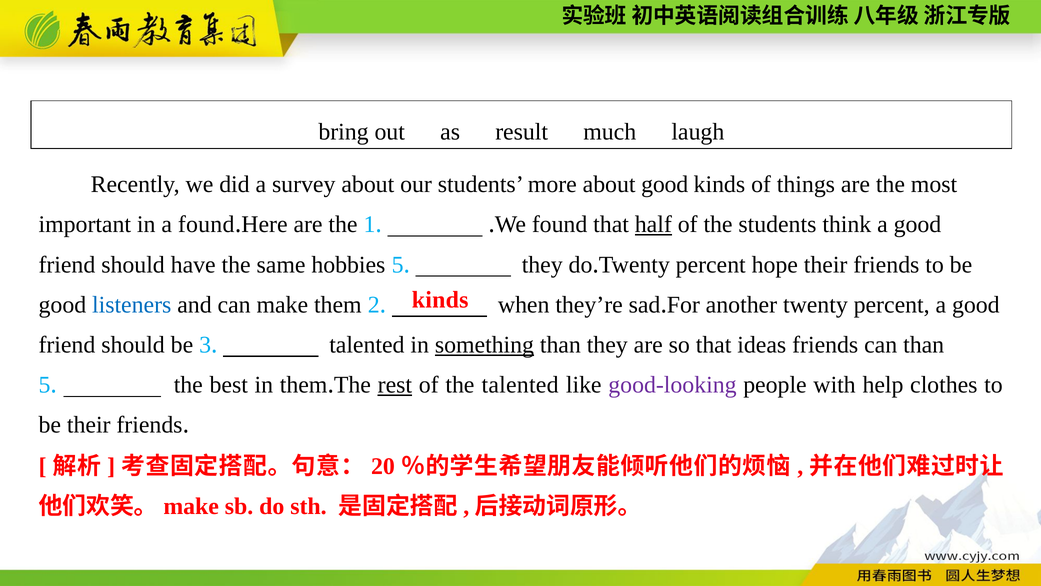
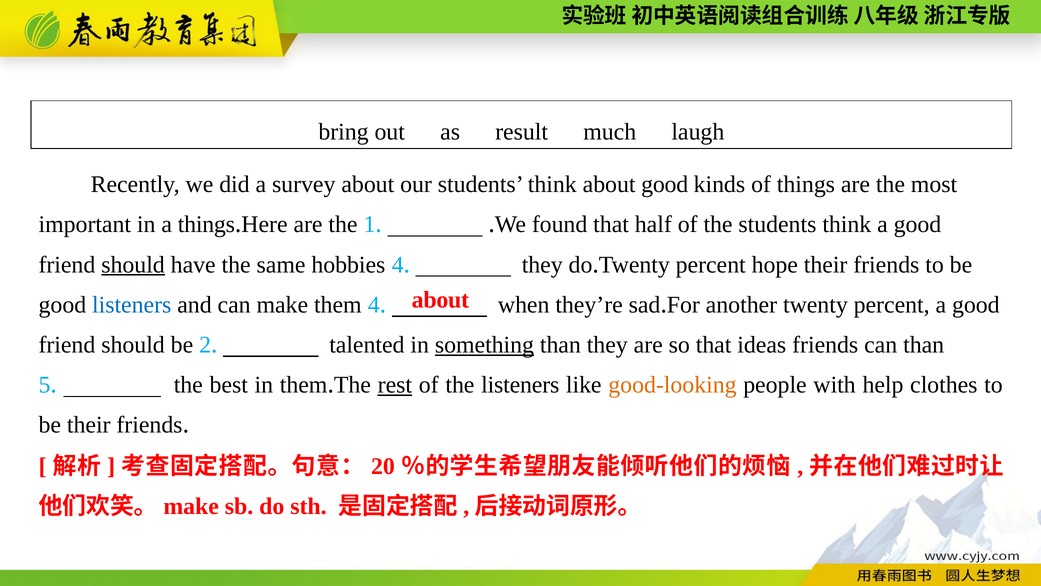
our students more: more -> think (552, 184)
a found: found -> things (206, 224)
half underline: present -> none (653, 224)
should underline: none -> present (133, 265)
hobbies 5: 5 -> 4 (398, 265)
kinds: kinds -> about (440, 300)
them 2: 2 -> 4 (374, 305)
3: 3 -> 2 (205, 345)
the talented: talented -> listeners (520, 385)
good-looking colour: purple -> orange (672, 385)
